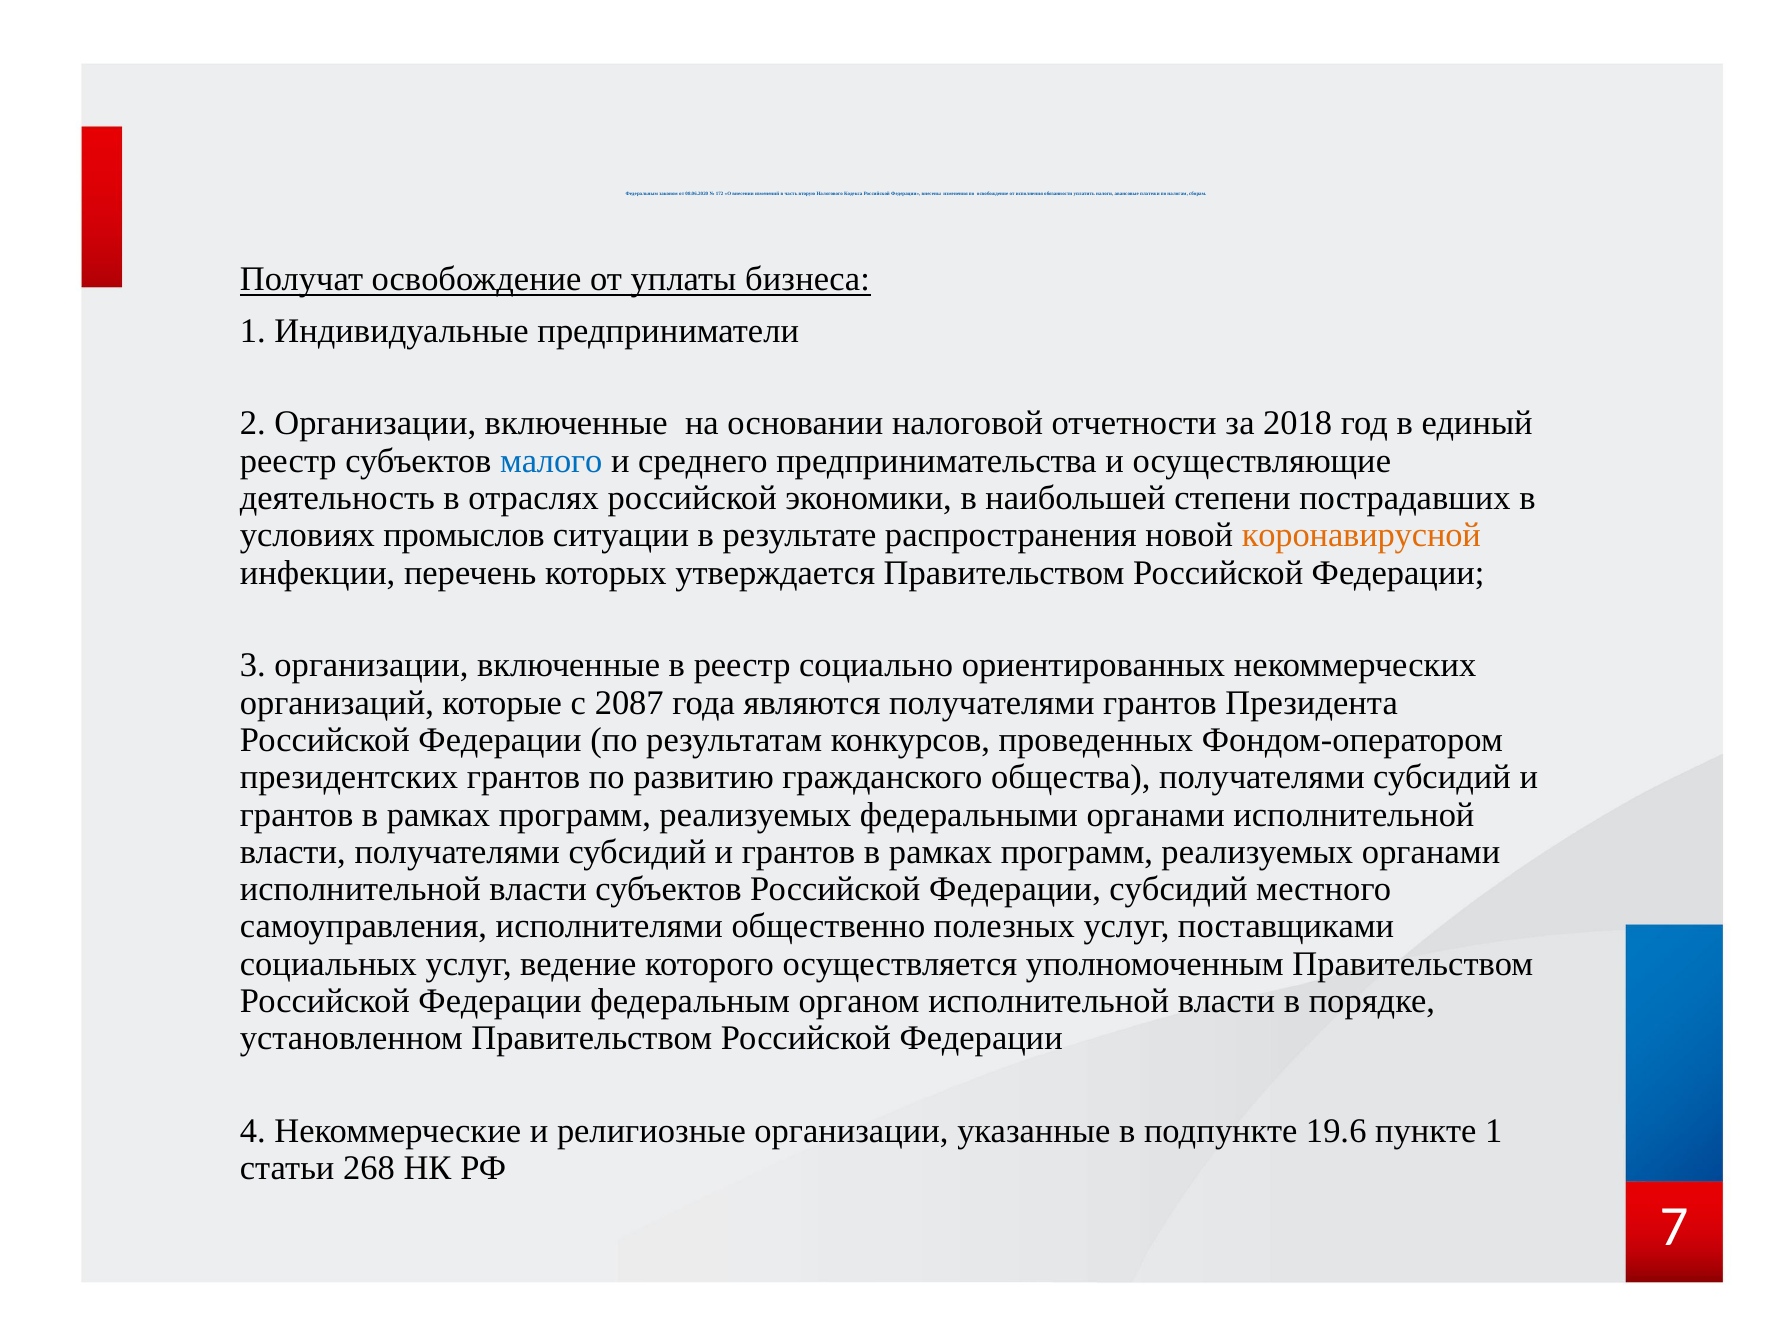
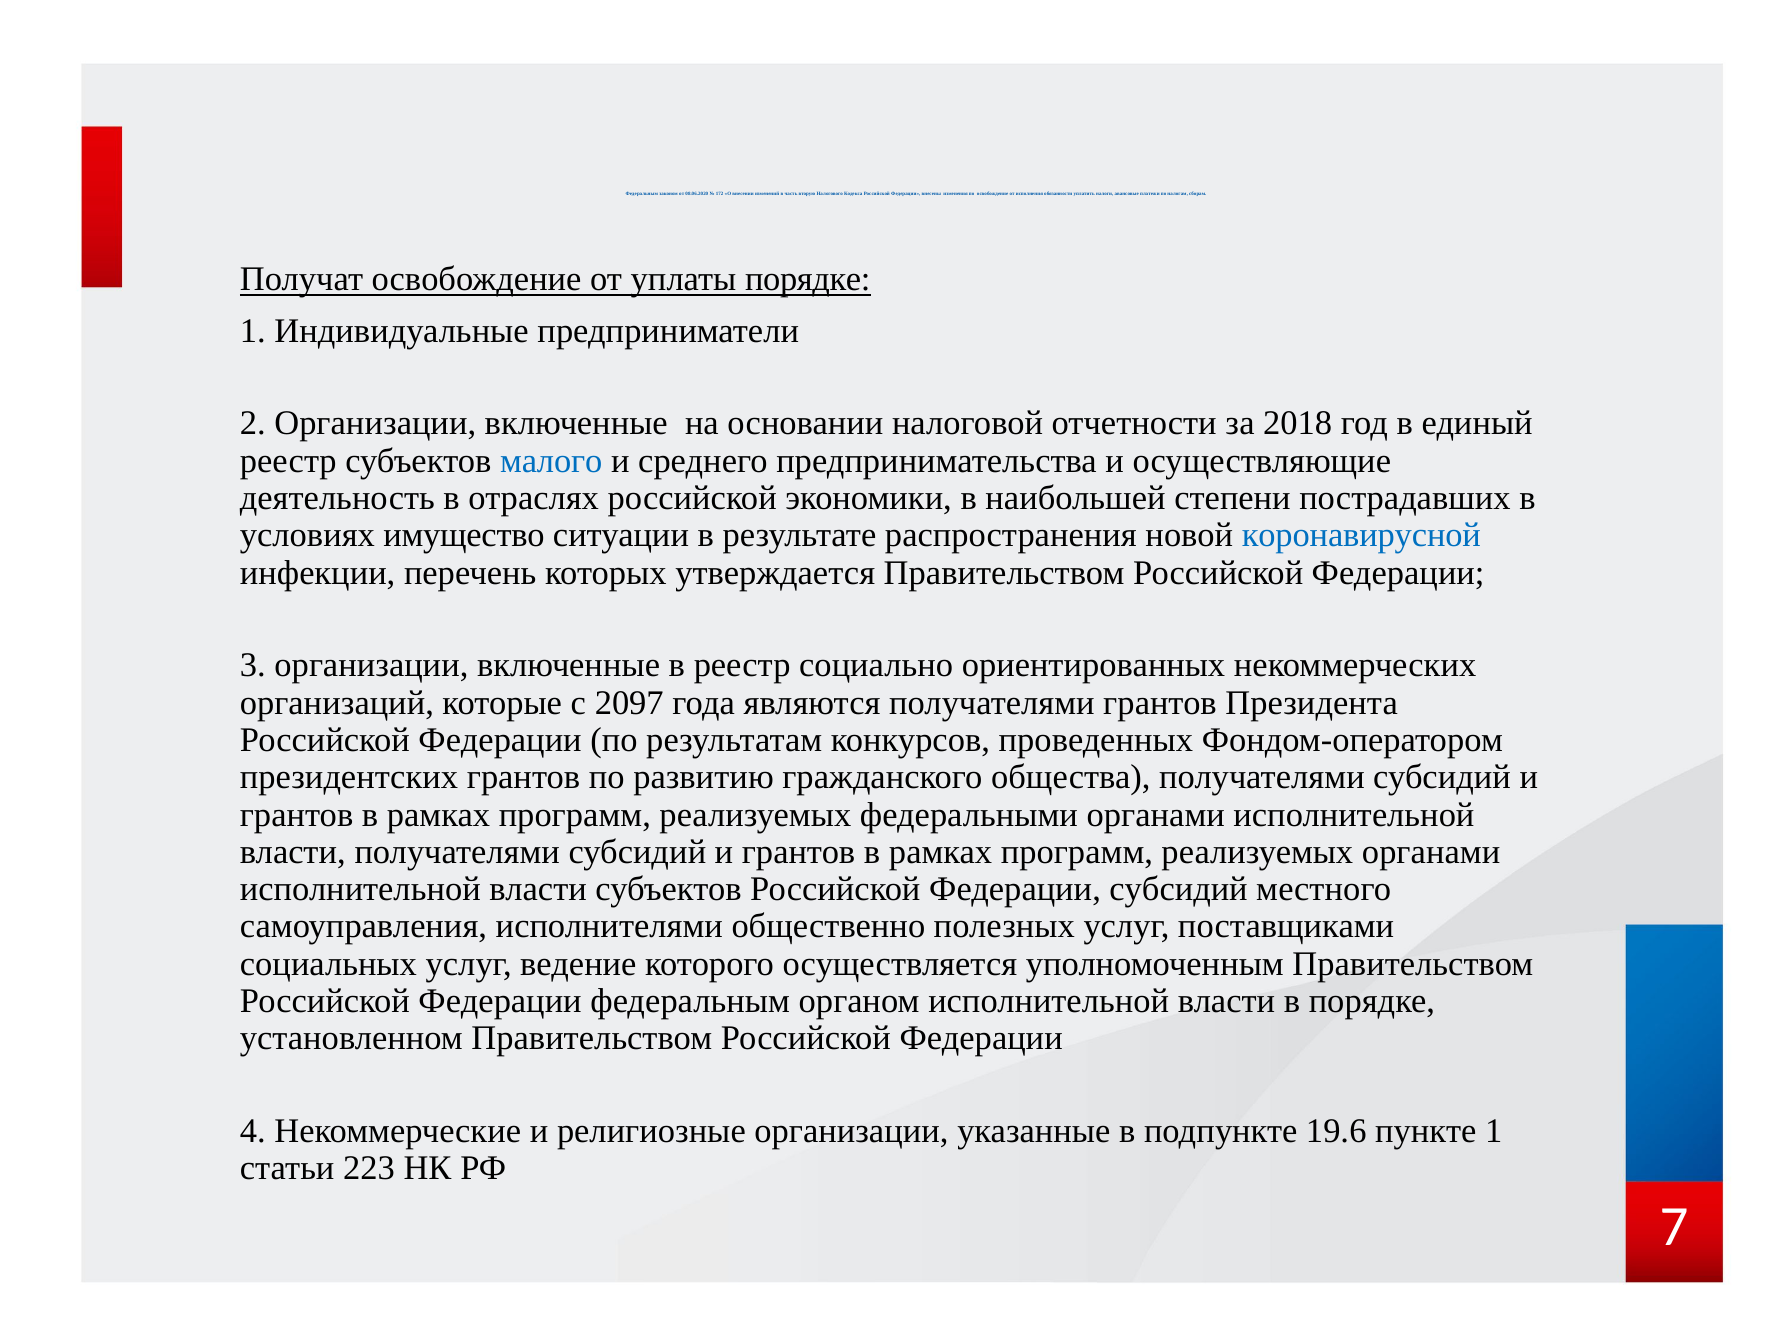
уплаты бизнеса: бизнеса -> порядке (808, 279)
промыслов: промыслов -> имущество (464, 535)
коронавирусной colour: orange -> blue (1361, 535)
2087: 2087 -> 2097 (629, 703)
268: 268 -> 223 (369, 1168)
